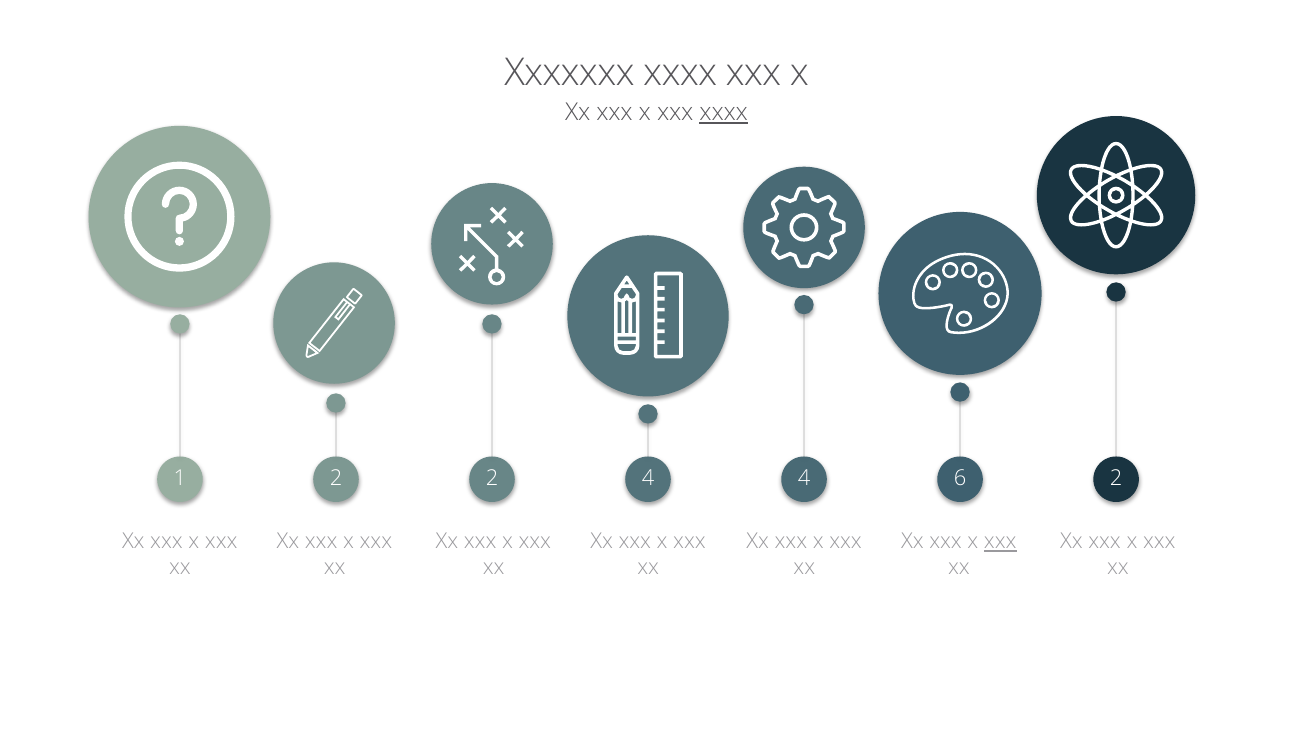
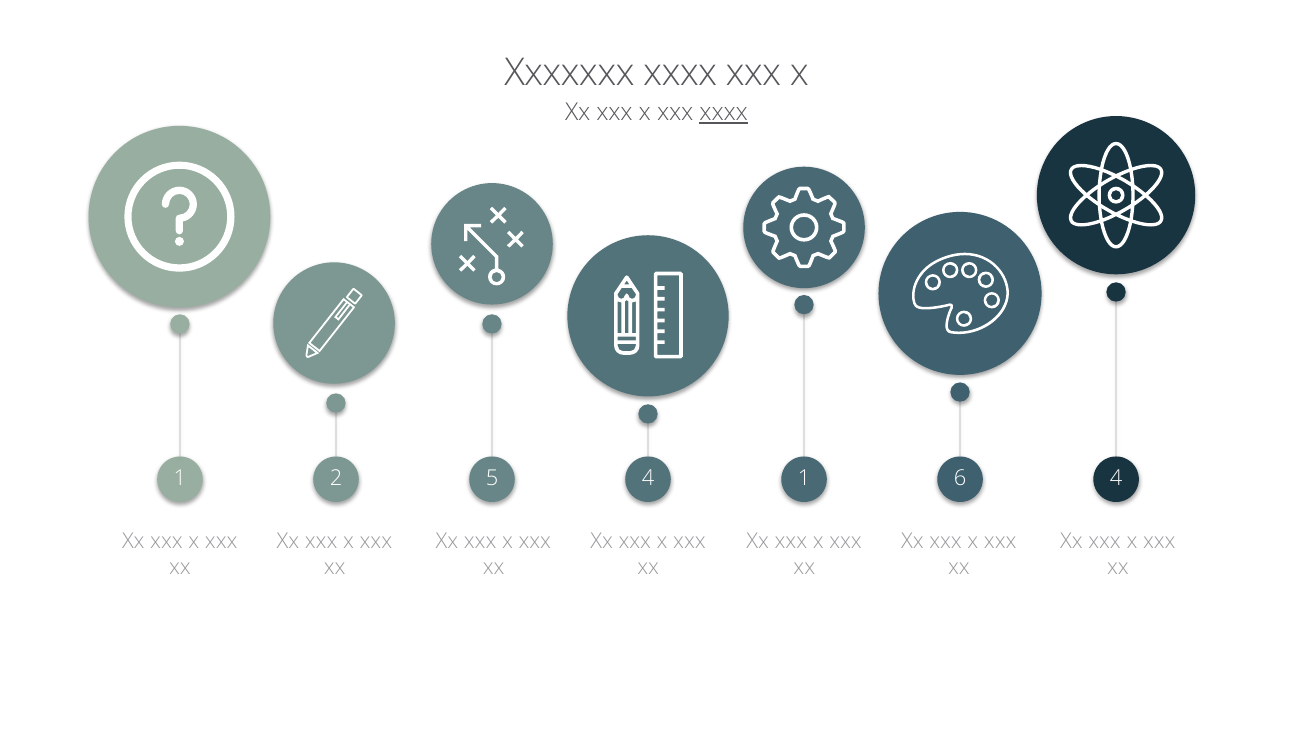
2 2: 2 -> 5 (492, 479)
4 4: 4 -> 1 (804, 479)
6 2: 2 -> 4 (1116, 479)
xxx underline: present -> none (1000, 542)
